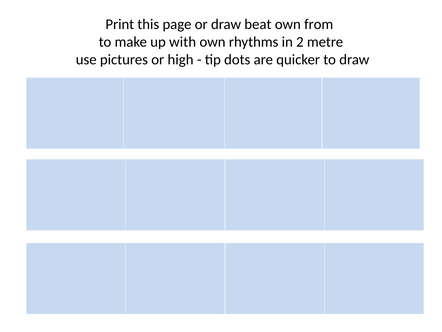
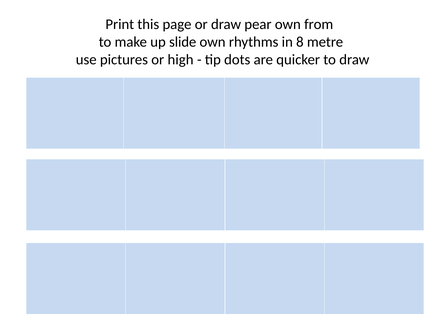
beat: beat -> pear (258, 24)
with: with -> slide (183, 42)
2: 2 -> 8 (300, 42)
